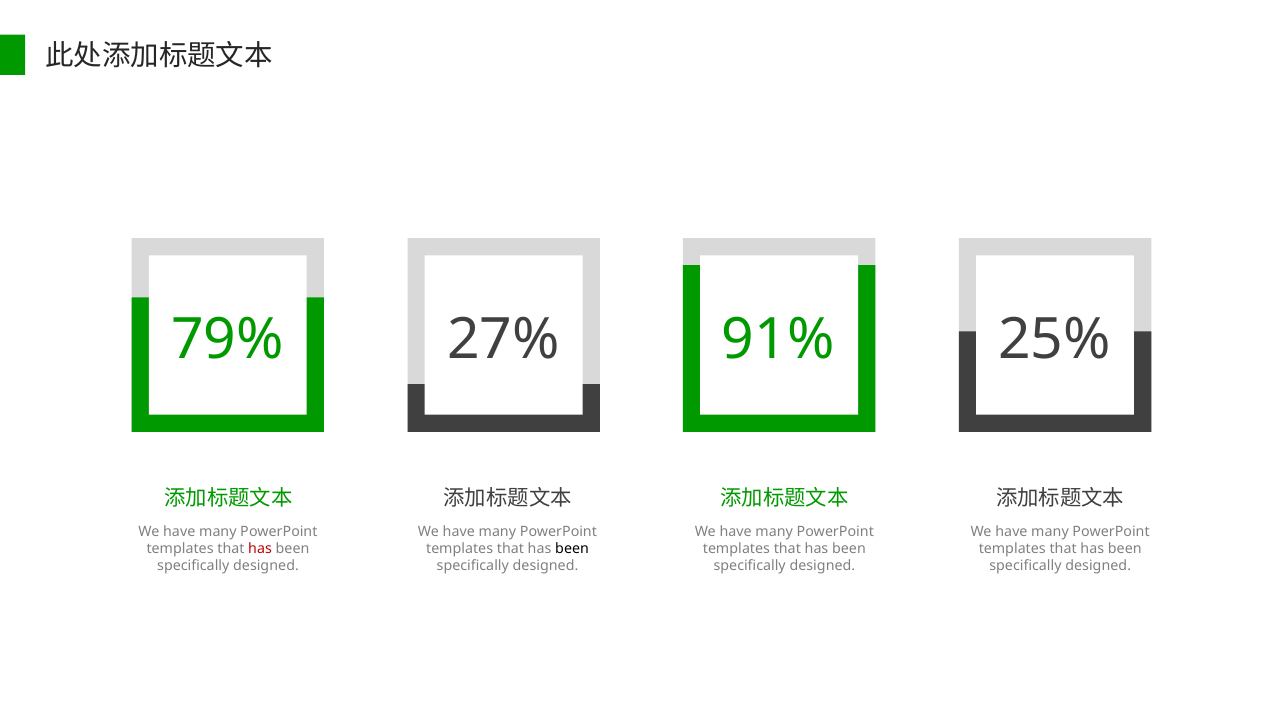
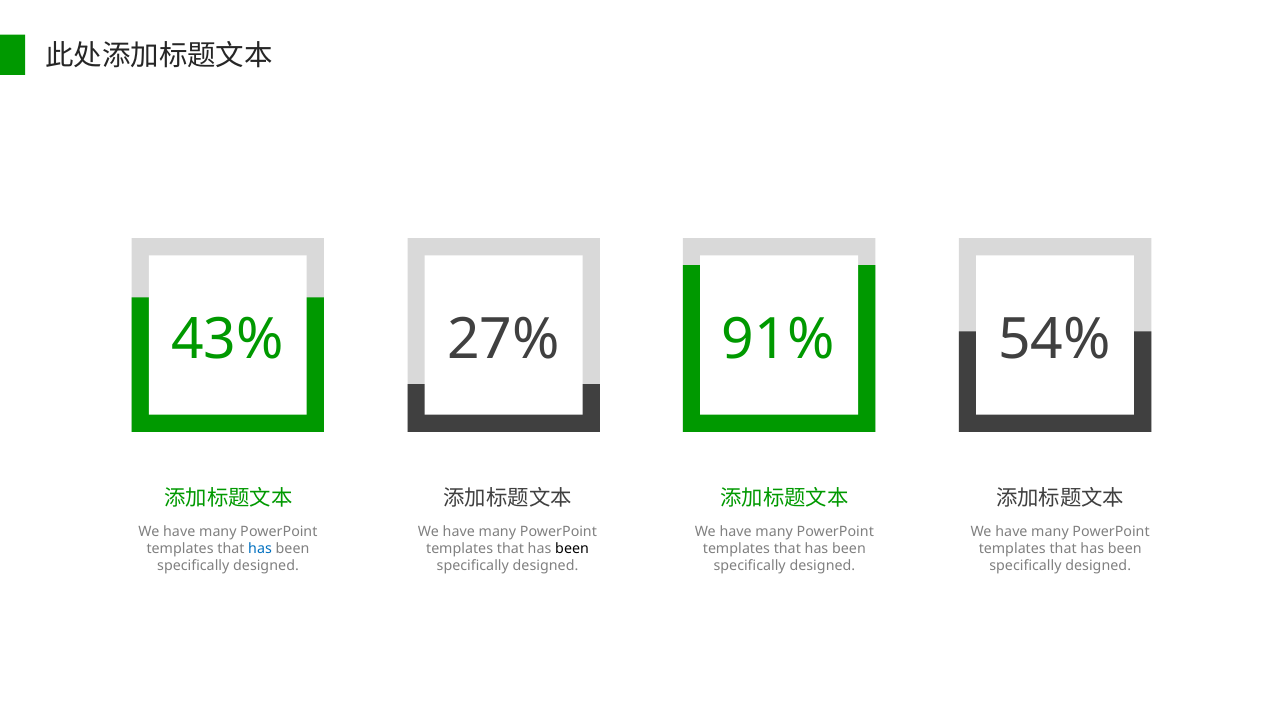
79%: 79% -> 43% (228, 340)
25%: 25% -> 54% (1055, 340)
has colour: red -> blue (260, 548)
